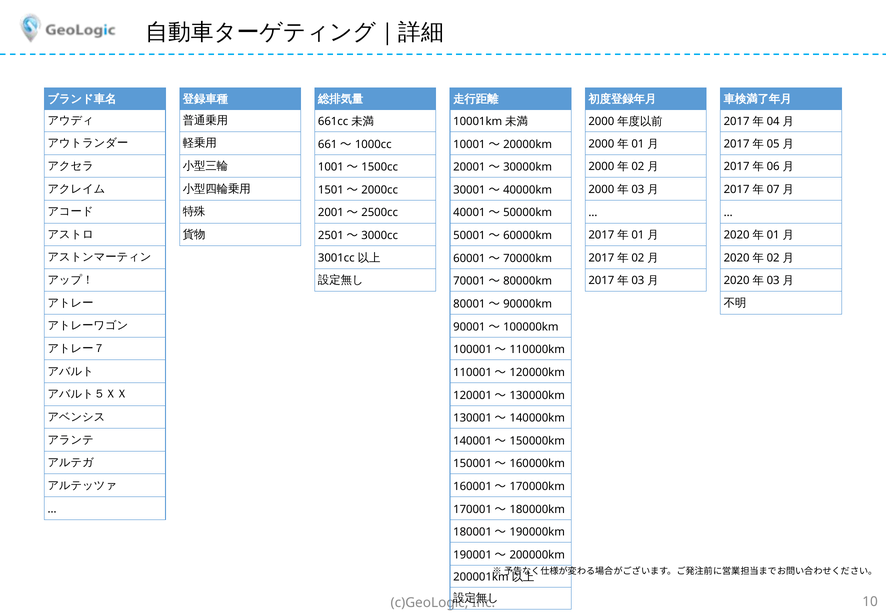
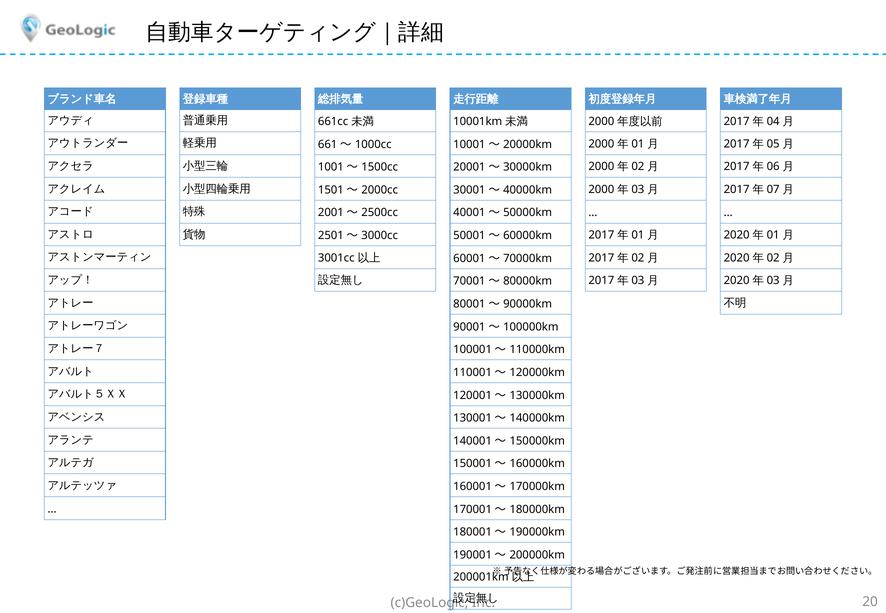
10: 10 -> 20 (870, 602)
